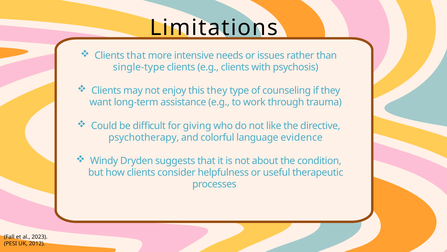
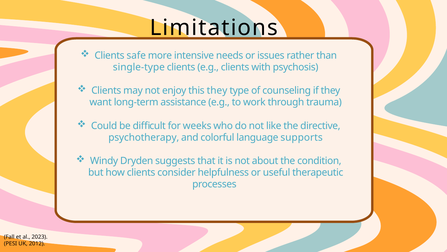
Clients that: that -> safe (136, 55)
giving: giving -> weeks (197, 125)
evidence: evidence -> supports (302, 137)
